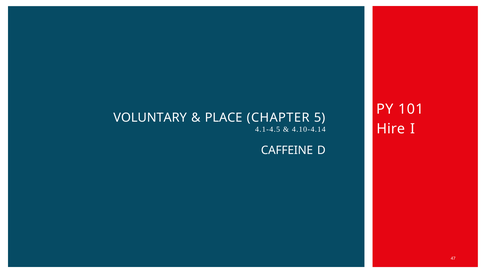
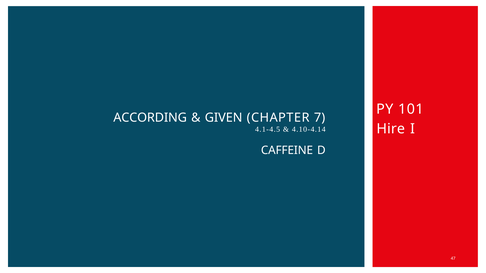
VOLUNTARY: VOLUNTARY -> ACCORDING (150, 118)
PLACE: PLACE -> GIVEN (224, 118)
5: 5 -> 7 (320, 118)
